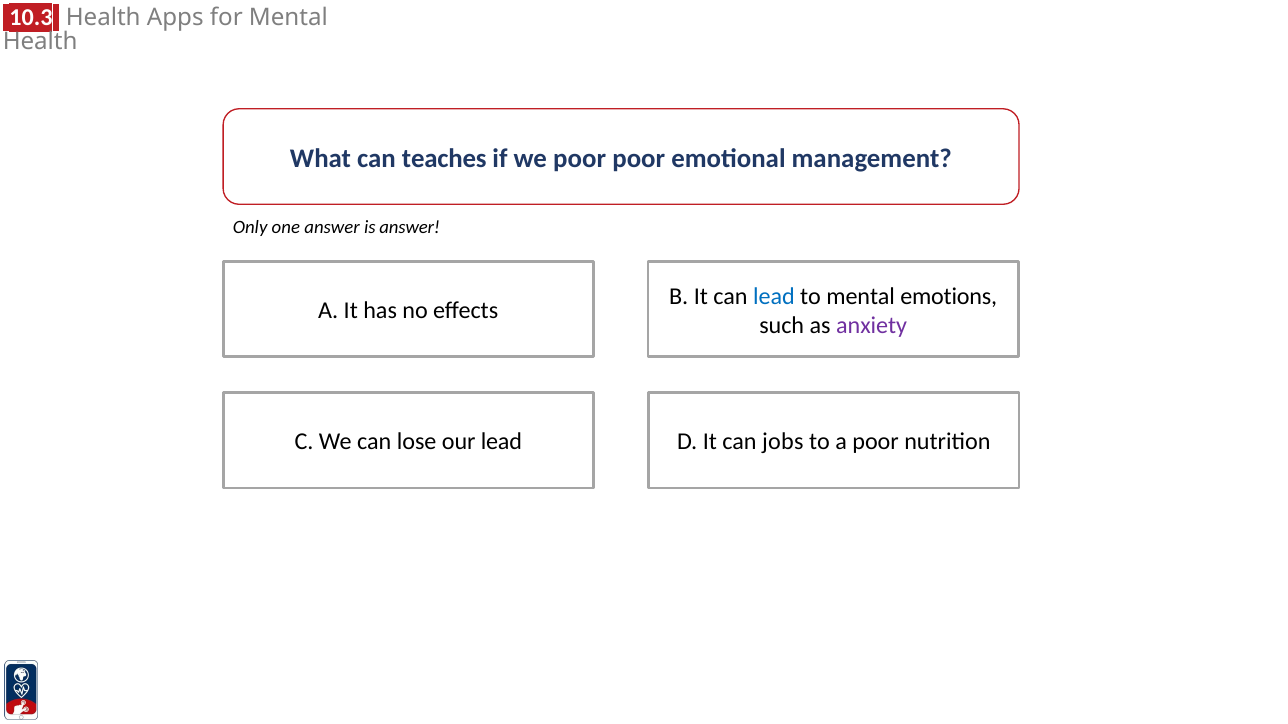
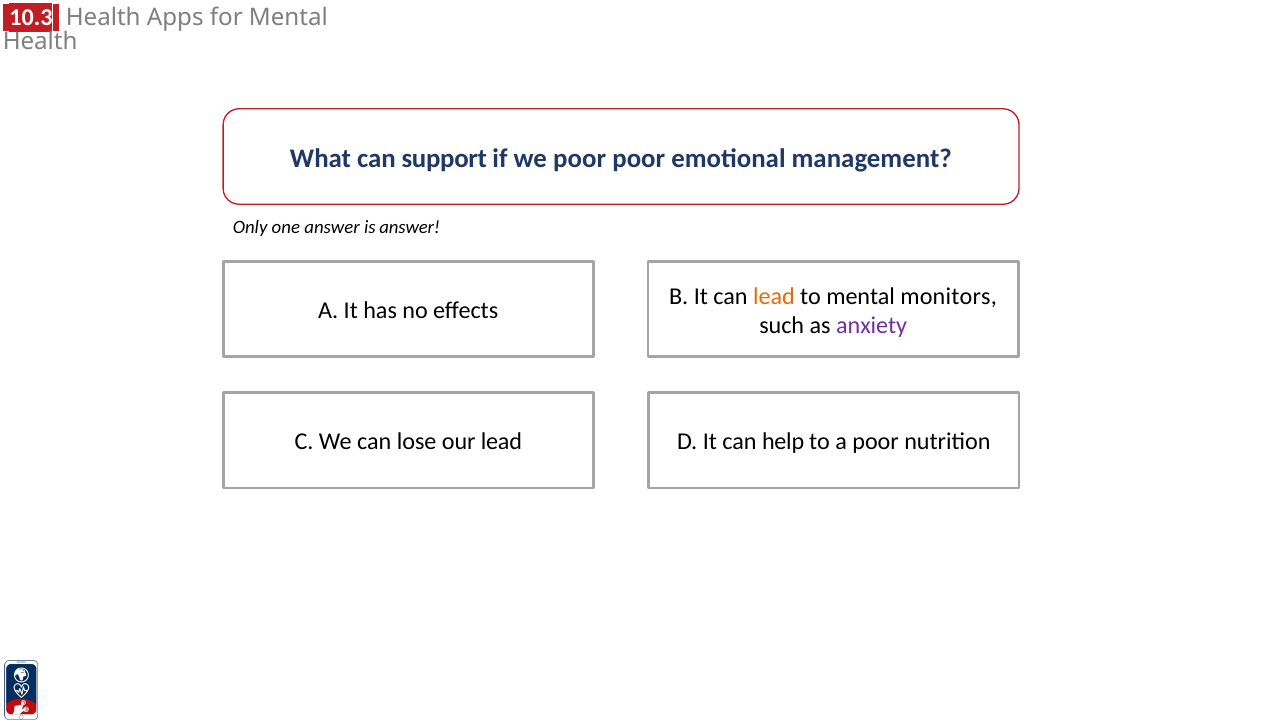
teaches: teaches -> support (444, 158)
lead colour: blue -> orange (774, 296)
emotions: emotions -> monitors (949, 296)
jobs: jobs -> help (783, 442)
